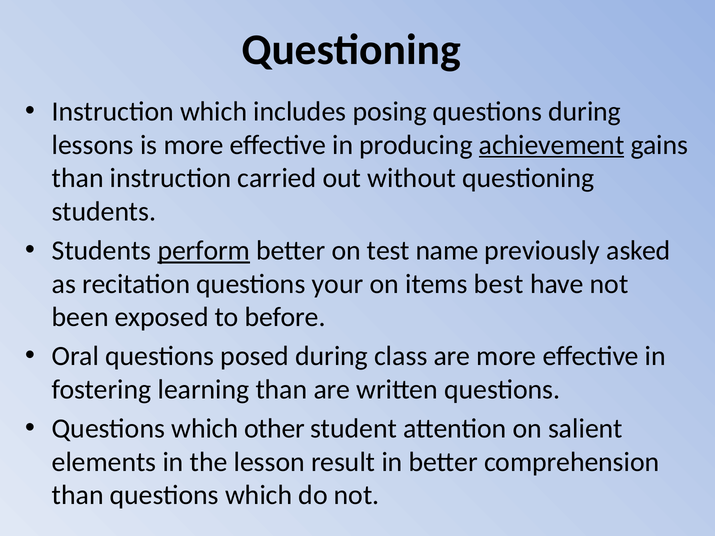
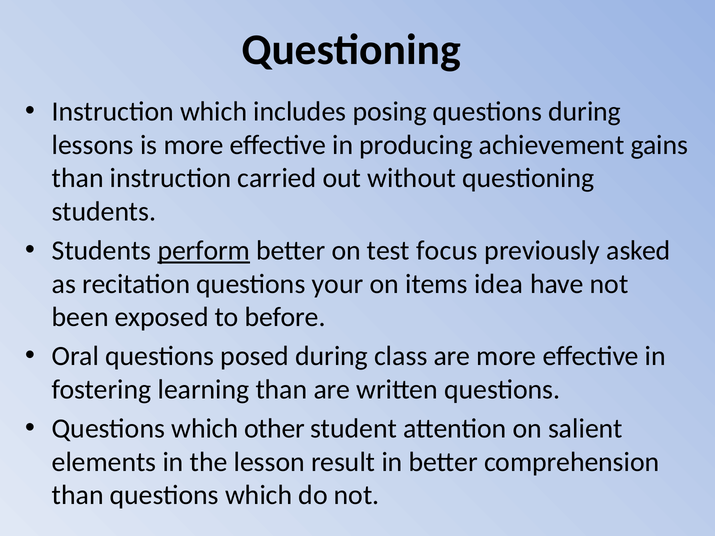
achievement underline: present -> none (552, 145)
name: name -> focus (447, 251)
best: best -> idea (499, 284)
